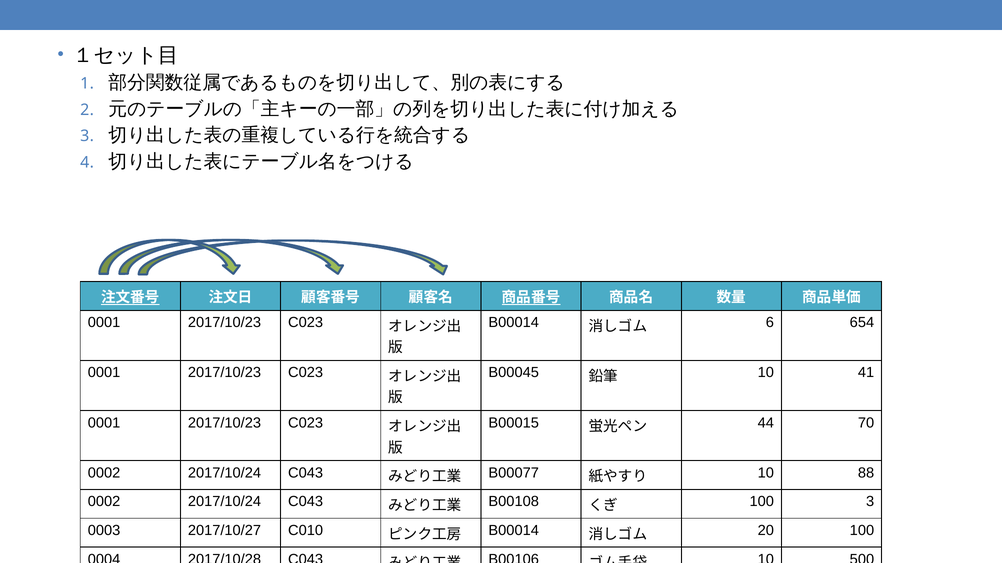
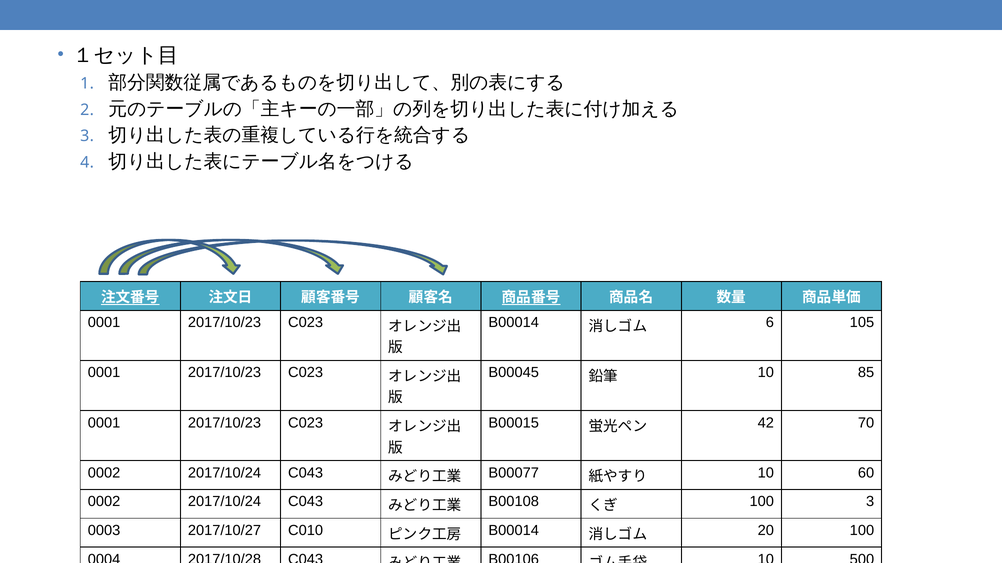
654: 654 -> 105 (862, 323)
41: 41 -> 85 (866, 373)
44: 44 -> 42 (766, 423)
88: 88 -> 60 (866, 473)
